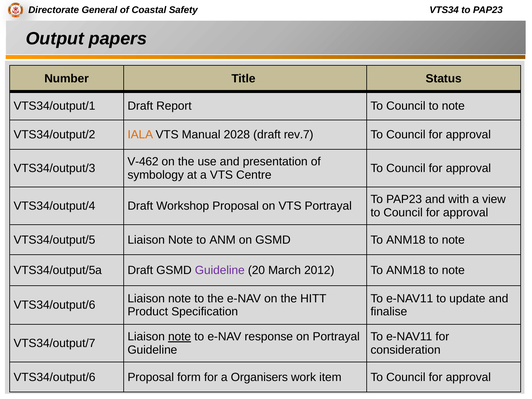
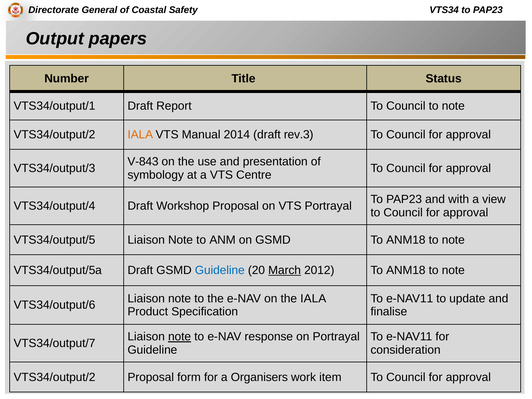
2028: 2028 -> 2014 (237, 135)
rev.7: rev.7 -> rev.3 (299, 135)
V-462: V-462 -> V-843 (143, 162)
Guideline colour: purple -> blue (220, 270)
March underline: none -> present (285, 270)
the HITT: HITT -> IALA (313, 299)
VTS34/output/6: VTS34/output/6 -> VTS34/output/2 (55, 377)
